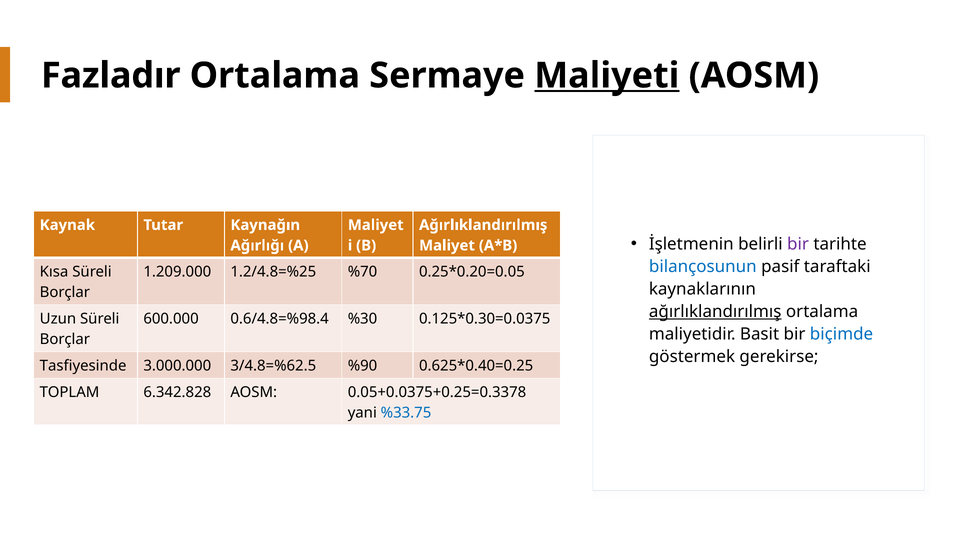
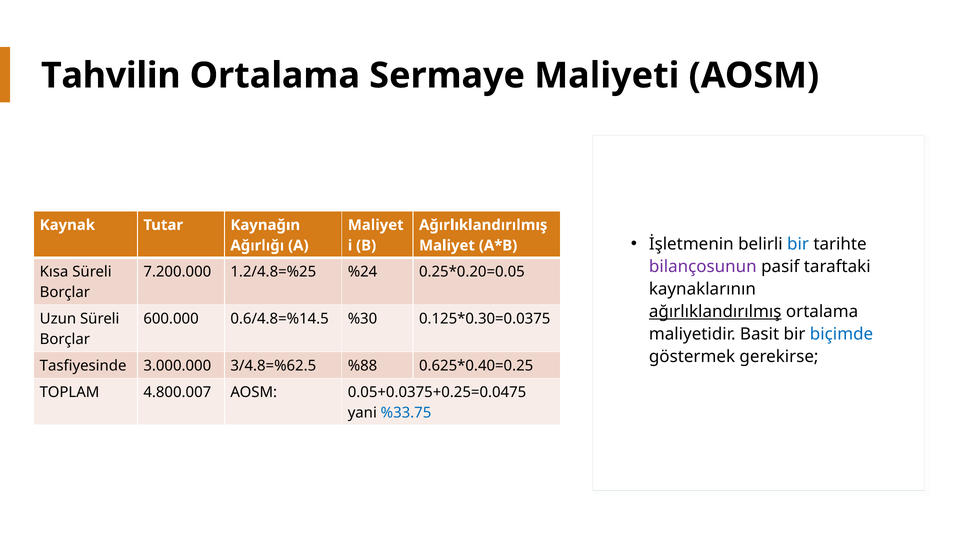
Fazladır: Fazladır -> Tahvilin (111, 76)
Maliyeti underline: present -> none (607, 76)
bir colour: purple -> blue (798, 244)
bilançosunun colour: blue -> purple (703, 267)
1.209.000: 1.209.000 -> 7.200.000 (177, 272)
%70: %70 -> %24 (363, 272)
0.6/4.8=%98.4: 0.6/4.8=%98.4 -> 0.6/4.8=%14.5 (280, 319)
%90: %90 -> %88 (363, 366)
6.342.828: 6.342.828 -> 4.800.007 (177, 392)
0.05+0.0375+0.25=0.3378: 0.05+0.0375+0.25=0.3378 -> 0.05+0.0375+0.25=0.0475 (437, 392)
